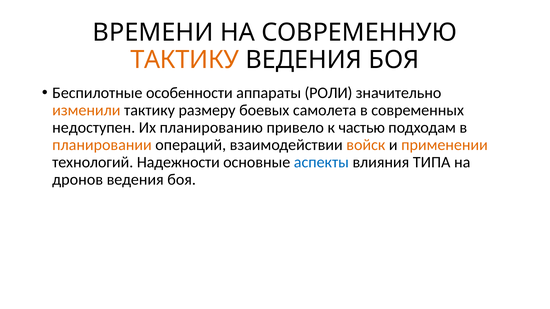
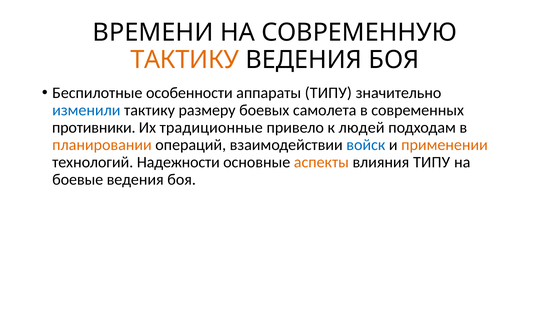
аппараты РОЛИ: РОЛИ -> ТИПУ (328, 93)
изменили colour: orange -> blue (86, 110)
недоступен: недоступен -> противники (94, 128)
планированию: планированию -> традиционные (211, 128)
частью: частью -> людей (362, 128)
войск colour: orange -> blue (366, 145)
аспекты colour: blue -> orange (321, 162)
влияния ТИПА: ТИПА -> ТИПУ (432, 162)
дронов: дронов -> боевые (78, 180)
